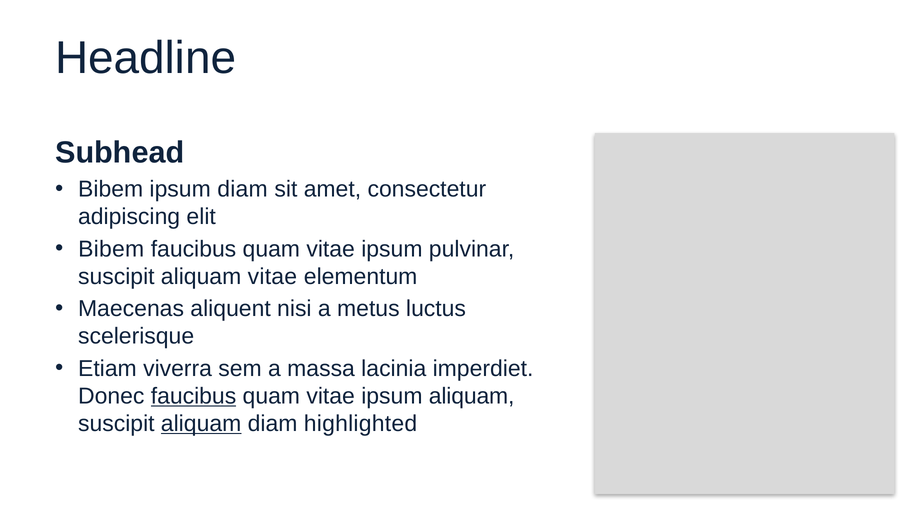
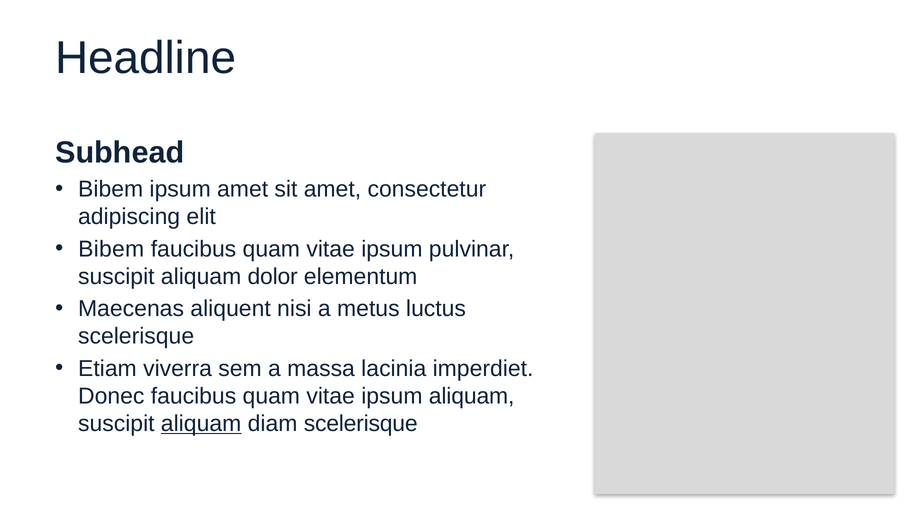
ipsum diam: diam -> amet (243, 189)
aliquam vitae: vitae -> dolor (273, 277)
faucibus underline: present -> none (194, 396)
diam highlighted: highlighted -> scelerisque (361, 424)
